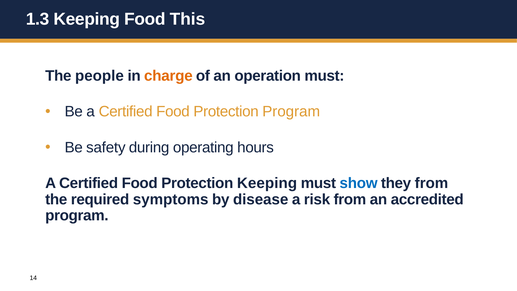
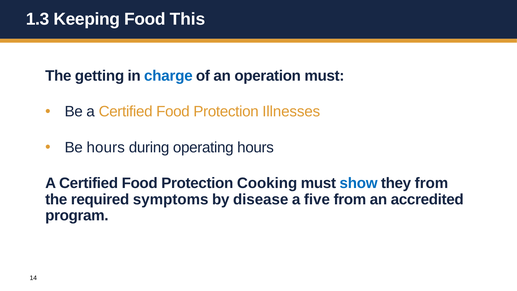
people: people -> getting (100, 76)
charge colour: orange -> blue (168, 76)
Protection Program: Program -> Illnesses (291, 112)
Be safety: safety -> hours (106, 147)
Protection Keeping: Keeping -> Cooking (267, 183)
risk: risk -> five (317, 199)
